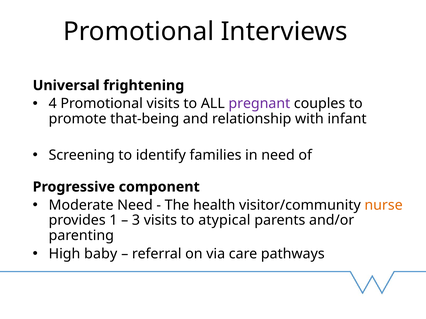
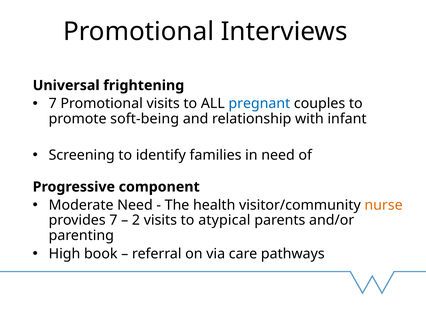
4: 4 -> 7 (53, 104)
pregnant colour: purple -> blue (259, 104)
that-being: that-being -> soft-being (145, 119)
provides 1: 1 -> 7 (113, 221)
3: 3 -> 2 (136, 221)
baby: baby -> book (101, 254)
